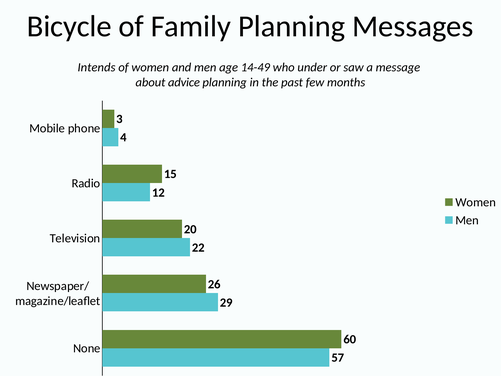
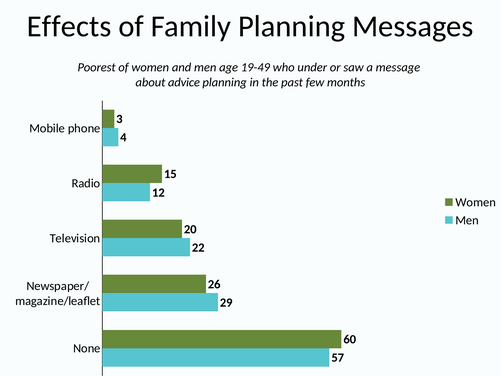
Bicycle: Bicycle -> Effects (69, 26)
Intends: Intends -> Poorest (97, 67)
14-49: 14-49 -> 19-49 (255, 67)
